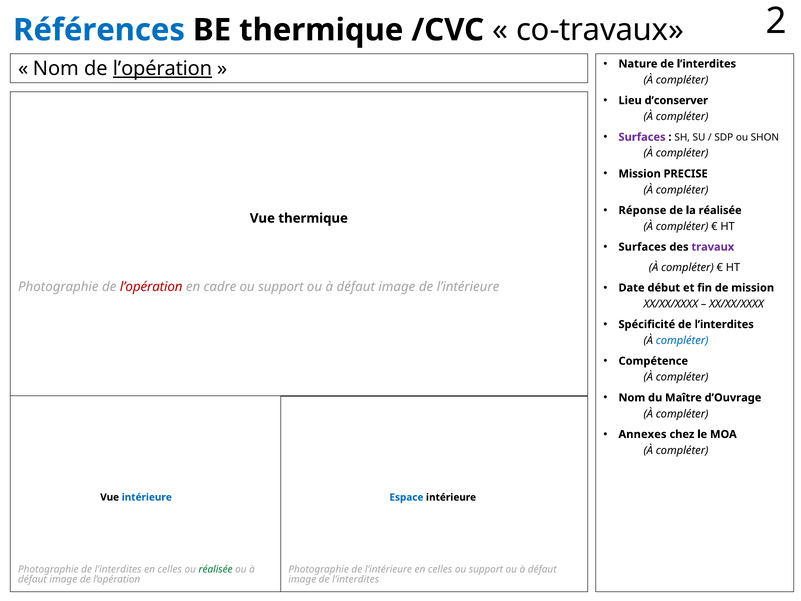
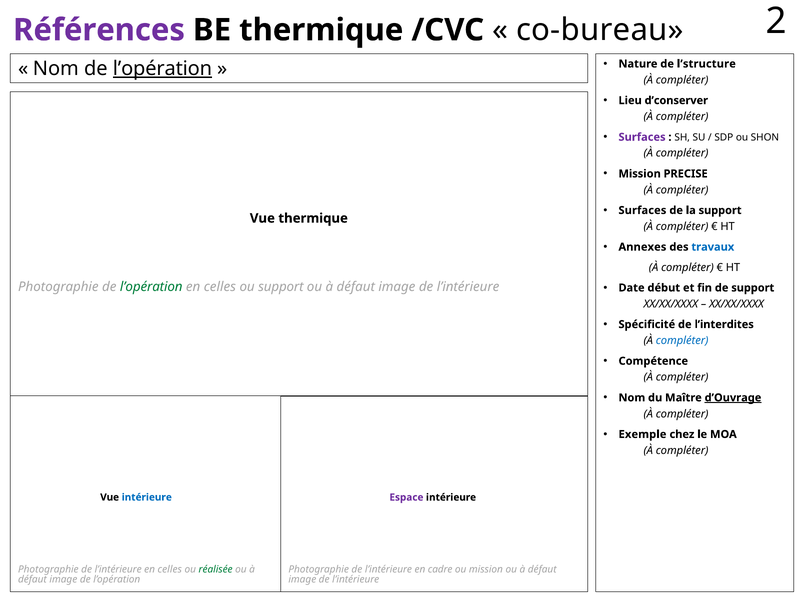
Références colour: blue -> purple (99, 30)
co-travaux: co-travaux -> co-bureau (600, 30)
Nature de l’interdites: l’interdites -> l’structure (706, 64)
Réponse: Réponse -> Surfaces (642, 210)
la réalisée: réalisée -> support (720, 210)
Surfaces: Surfaces -> Annexes (642, 247)
travaux colour: purple -> blue (713, 247)
de mission: mission -> support (753, 288)
l’opération colour: red -> green (151, 286)
cadre: cadre -> celles (220, 286)
d’Ouvrage underline: none -> present (733, 398)
Annexes: Annexes -> Exemple (642, 434)
Espace colour: blue -> purple (406, 497)
l’interdites: l’interdites -> l’intérieure (118, 569)
celles: celles -> cadre (440, 569)
support: support -> mission (486, 569)
l’interdites: l’interdites -> l’intérieure (356, 579)
